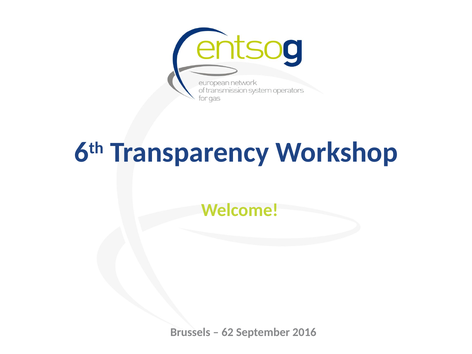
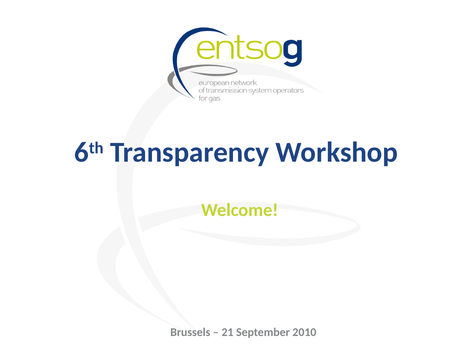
62: 62 -> 21 (227, 332)
2016: 2016 -> 2010 (304, 332)
